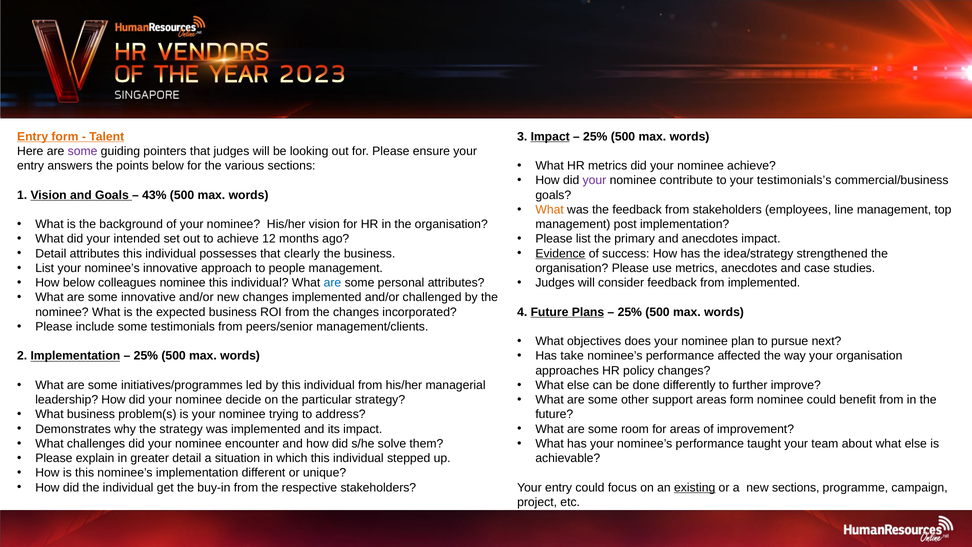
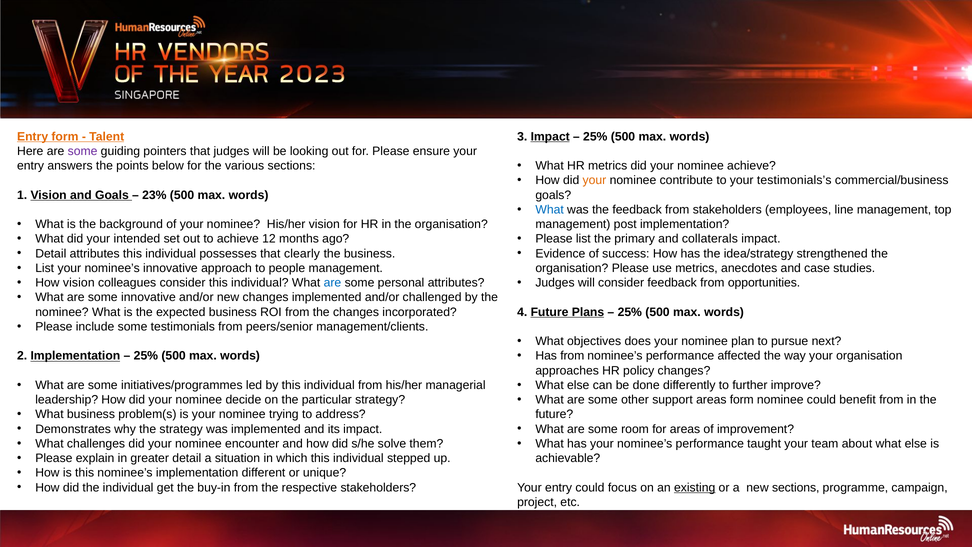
your colour: purple -> orange (594, 180)
43%: 43% -> 23% (154, 195)
What colour: orange -> blue (550, 210)
and anecdotes: anecdotes -> collaterals (710, 239)
Evidence underline: present -> none (560, 253)
How below: below -> vision (79, 283)
colleagues nominee: nominee -> consider (183, 283)
from implemented: implemented -> opportunities (764, 283)
Has take: take -> from (572, 356)
